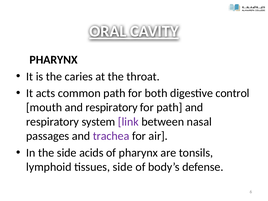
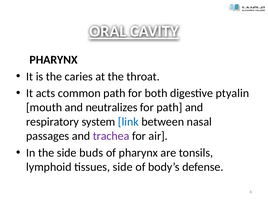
control: control -> ptyalin (232, 93)
mouth and respiratory: respiratory -> neutralizes (112, 107)
link colour: purple -> blue (128, 122)
acids: acids -> buds (91, 153)
